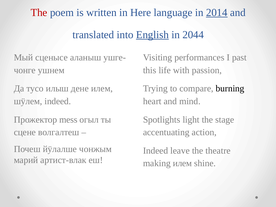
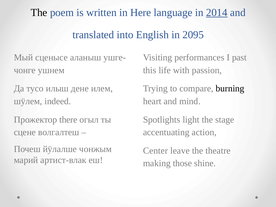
The colour: red -> black (39, 12)
English underline: present -> none (152, 35)
2044: 2044 -> 2095 (193, 35)
mess: mess -> there (68, 120)
Indeed: Indeed -> Center (156, 151)
making илем: илем -> those (182, 163)
